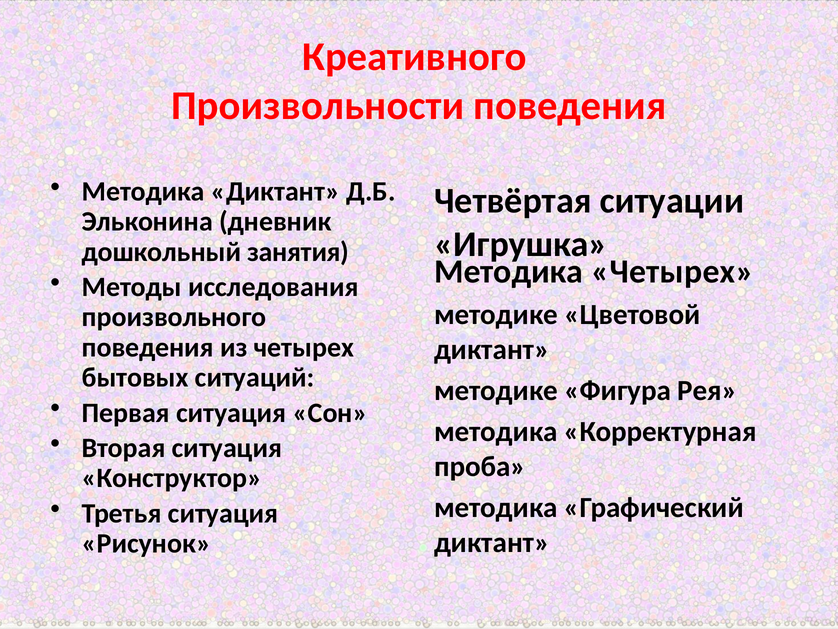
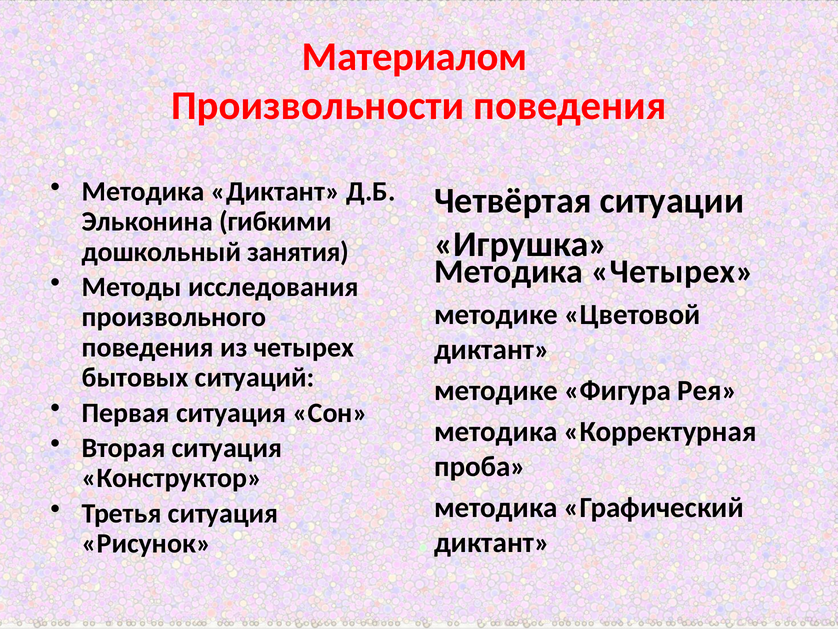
Креативного: Креативного -> Материалом (415, 57)
дневник: дневник -> гибкими (275, 222)
